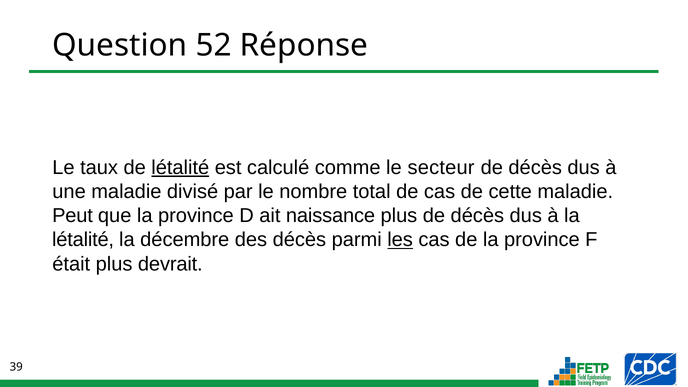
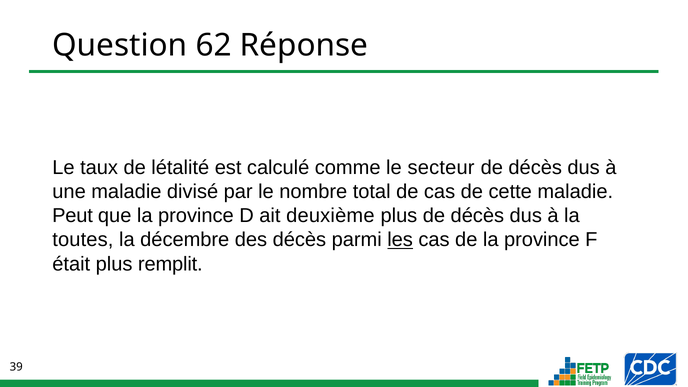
52: 52 -> 62 (214, 45)
létalité underline: present -> none (180, 168)
naissance: naissance -> deuxième (330, 216)
létalité: létalité -> toutes (83, 240)
devrait: devrait -> remplit (170, 264)
